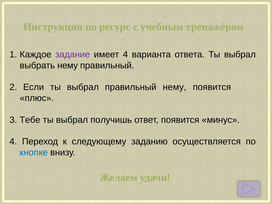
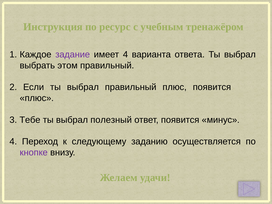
выбрать нему: нему -> этом (68, 65)
правильный нему: нему -> плюс (175, 87)
получишь: получишь -> полезный (111, 120)
кнопке colour: blue -> purple (34, 152)
